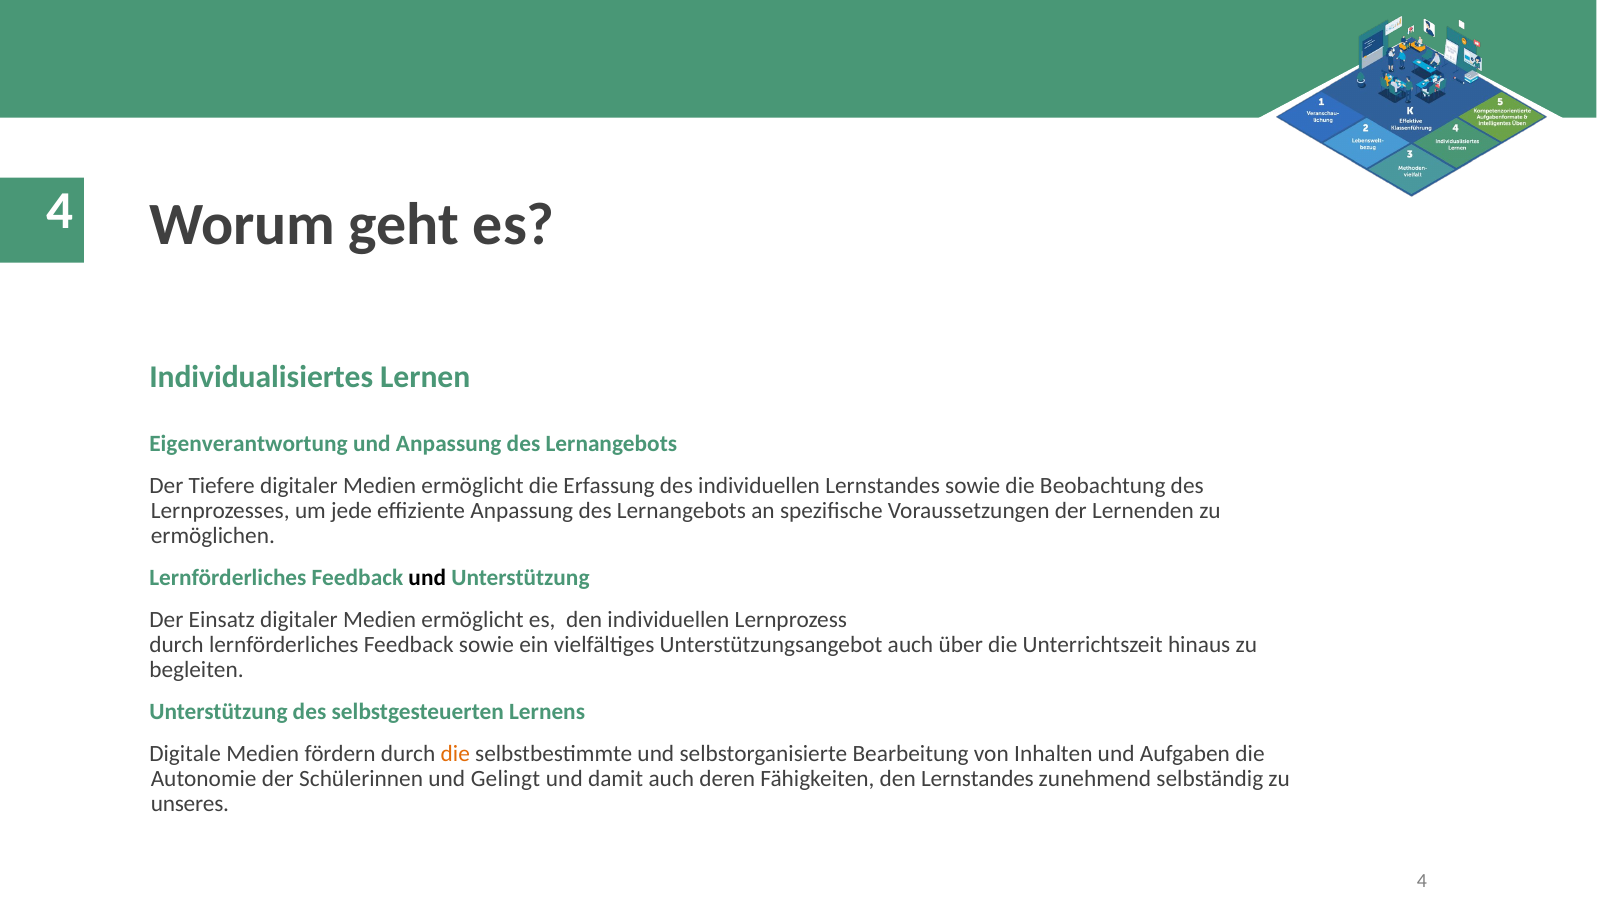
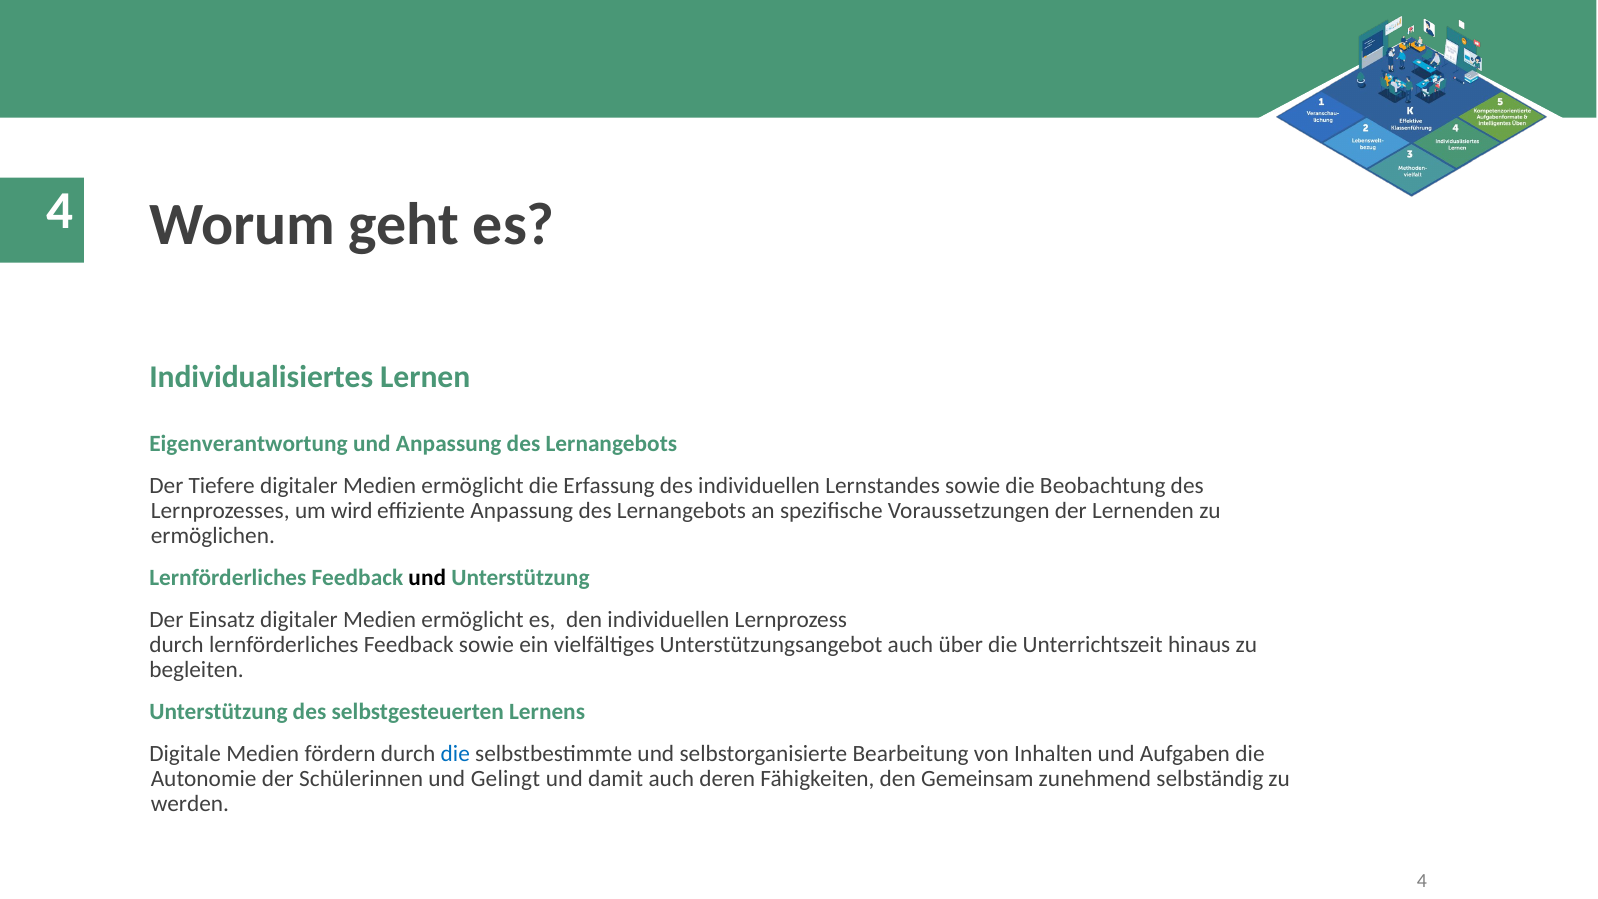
jede: jede -> wird (352, 511)
die colour: orange -> blue (455, 754)
den Lernstandes: Lernstandes -> Gemeinsam (977, 779)
unseres: unseres -> werden (190, 804)
